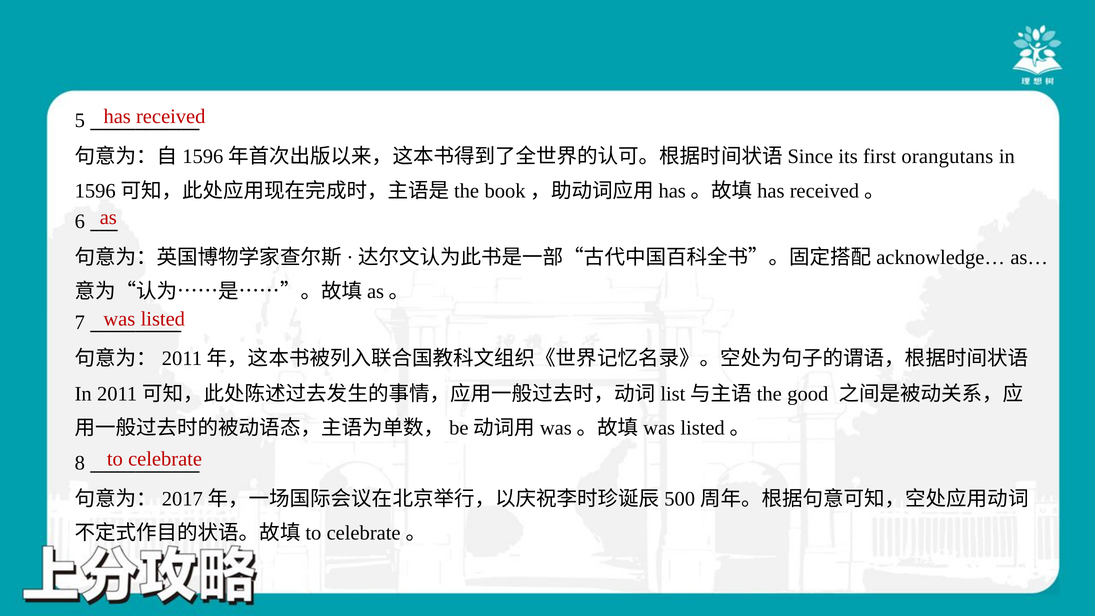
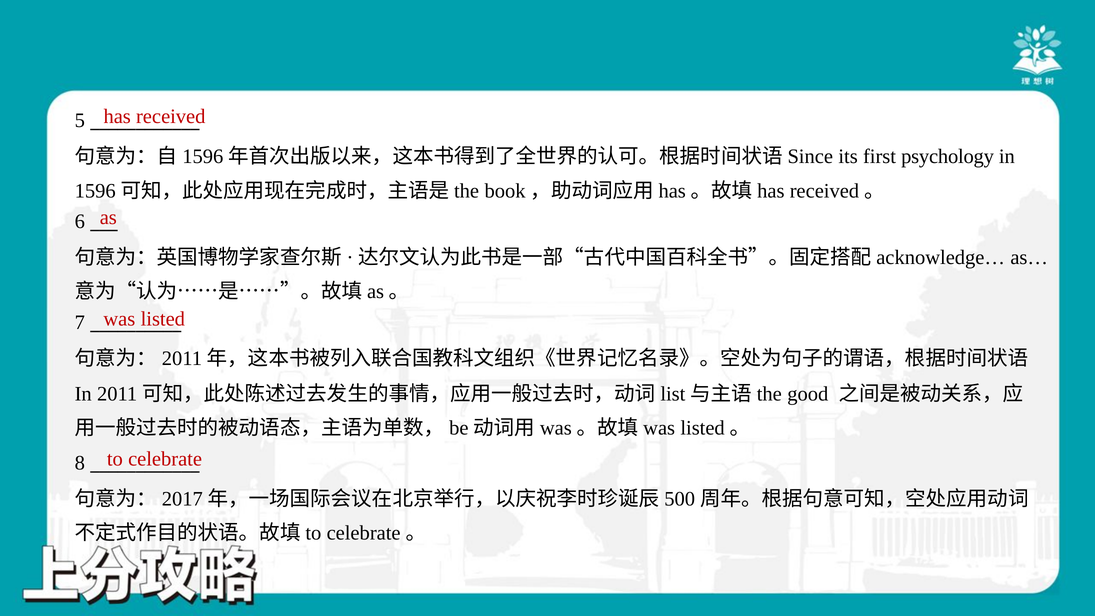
orangutans: orangutans -> psychology (948, 157)
